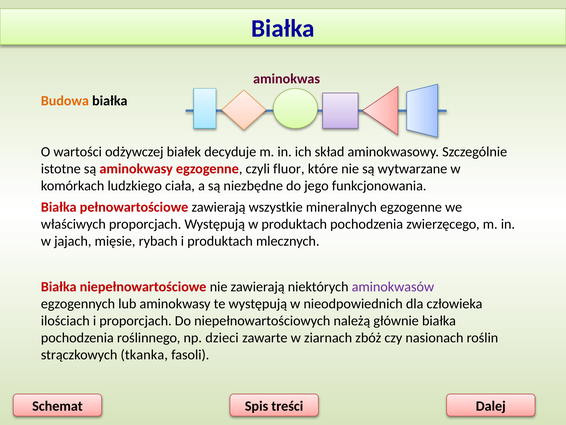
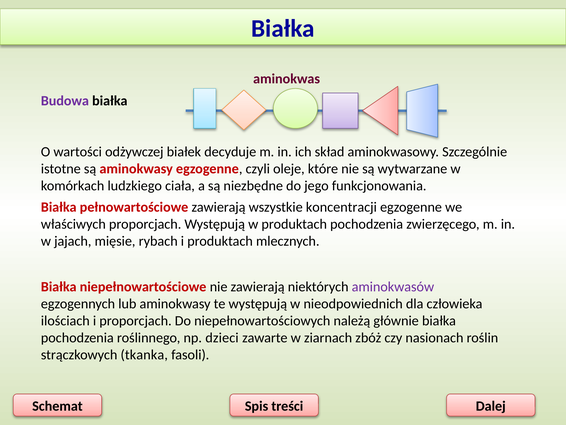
Budowa colour: orange -> purple (65, 101)
fluor: fluor -> oleje (289, 169)
mineralnych: mineralnych -> koncentracji (341, 207)
